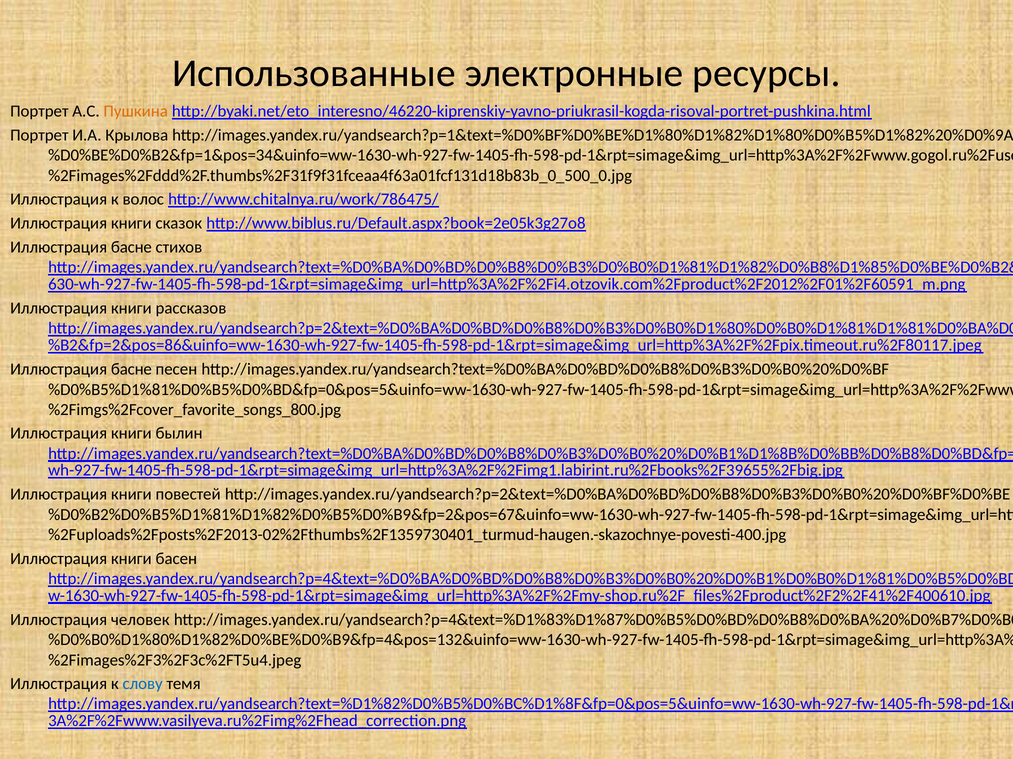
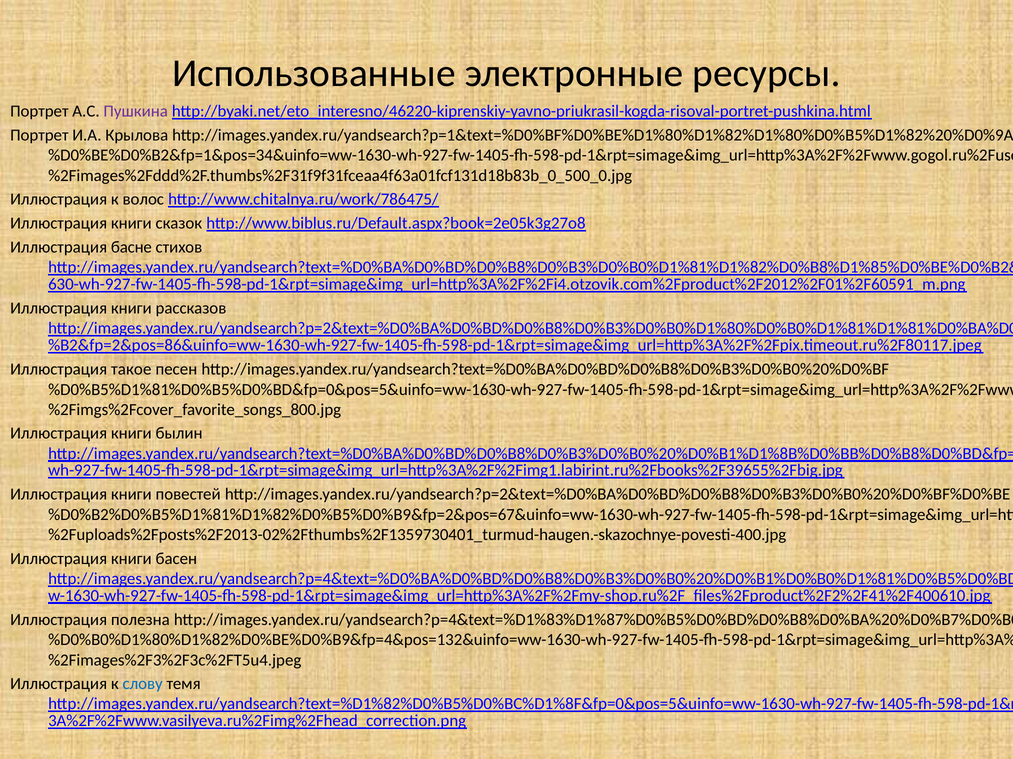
Пушкина colour: orange -> purple (136, 111)
басне: басне -> такое (131, 370)
человек: человек -> полезна (140, 620)
